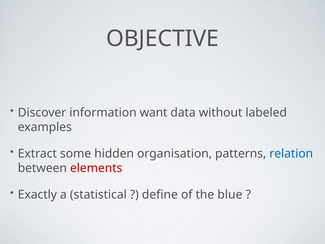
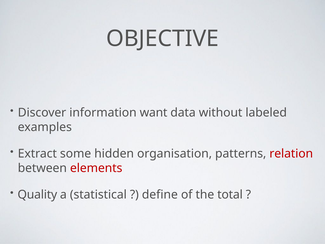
relation colour: blue -> red (291, 154)
Exactly: Exactly -> Quality (37, 195)
blue: blue -> total (230, 195)
